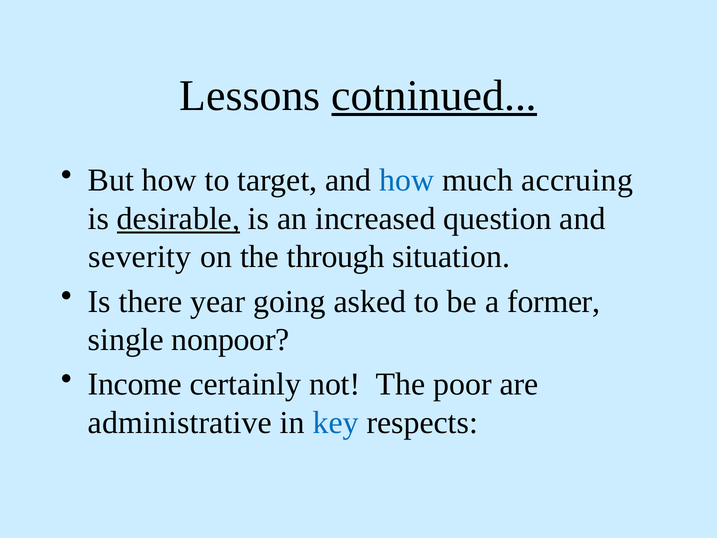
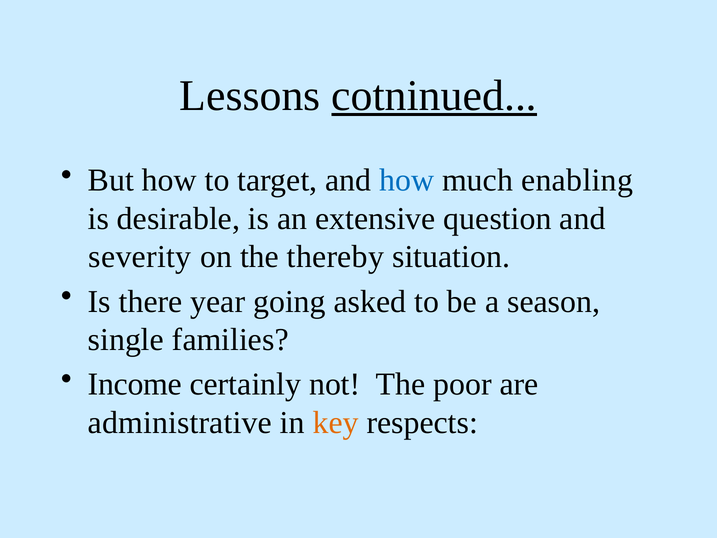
accruing: accruing -> enabling (577, 180)
desirable underline: present -> none (178, 219)
increased: increased -> extensive (375, 219)
through: through -> thereby (335, 257)
former: former -> season (554, 301)
nonpoor: nonpoor -> families (230, 340)
key colour: blue -> orange (336, 423)
